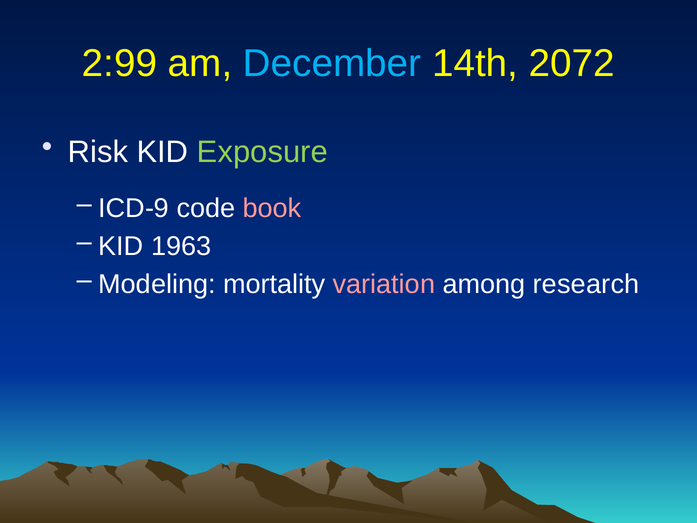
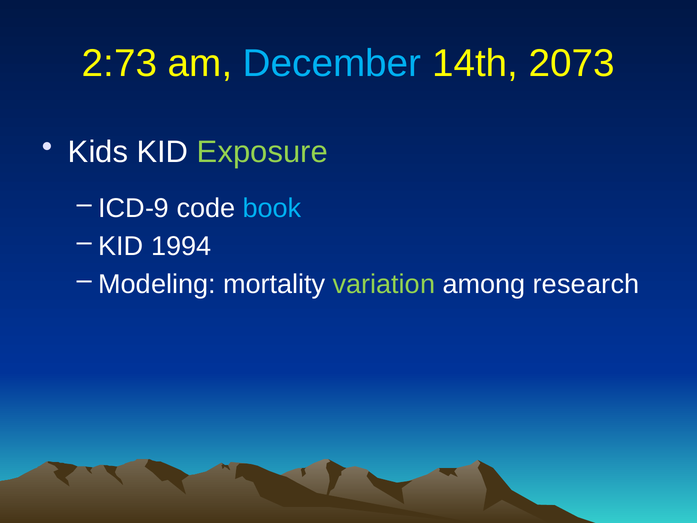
2:99: 2:99 -> 2:73 (119, 64)
2072: 2072 -> 2073 (572, 64)
Risk: Risk -> Kids (98, 152)
book colour: pink -> light blue (272, 208)
1963: 1963 -> 1994 (181, 246)
variation colour: pink -> light green (384, 284)
